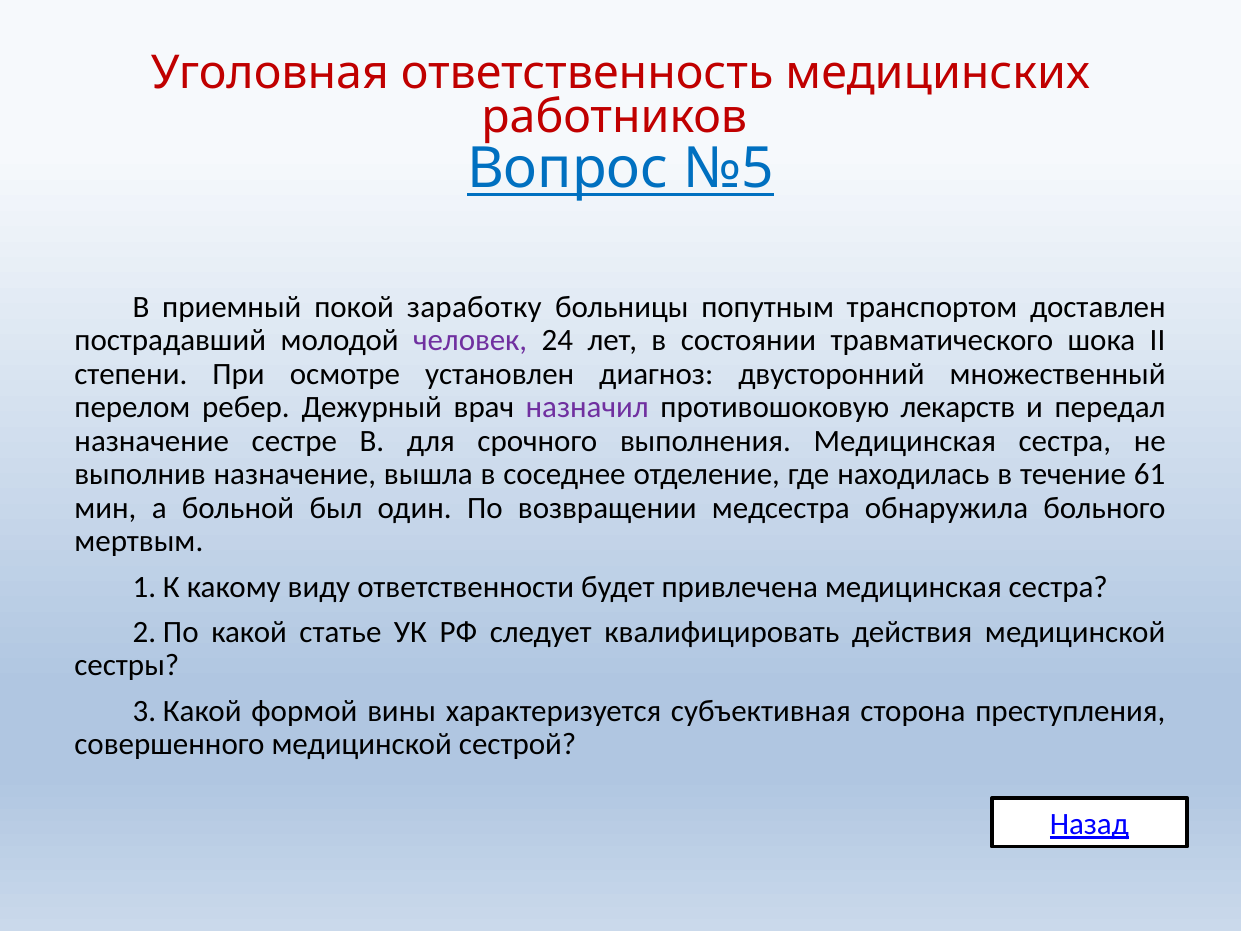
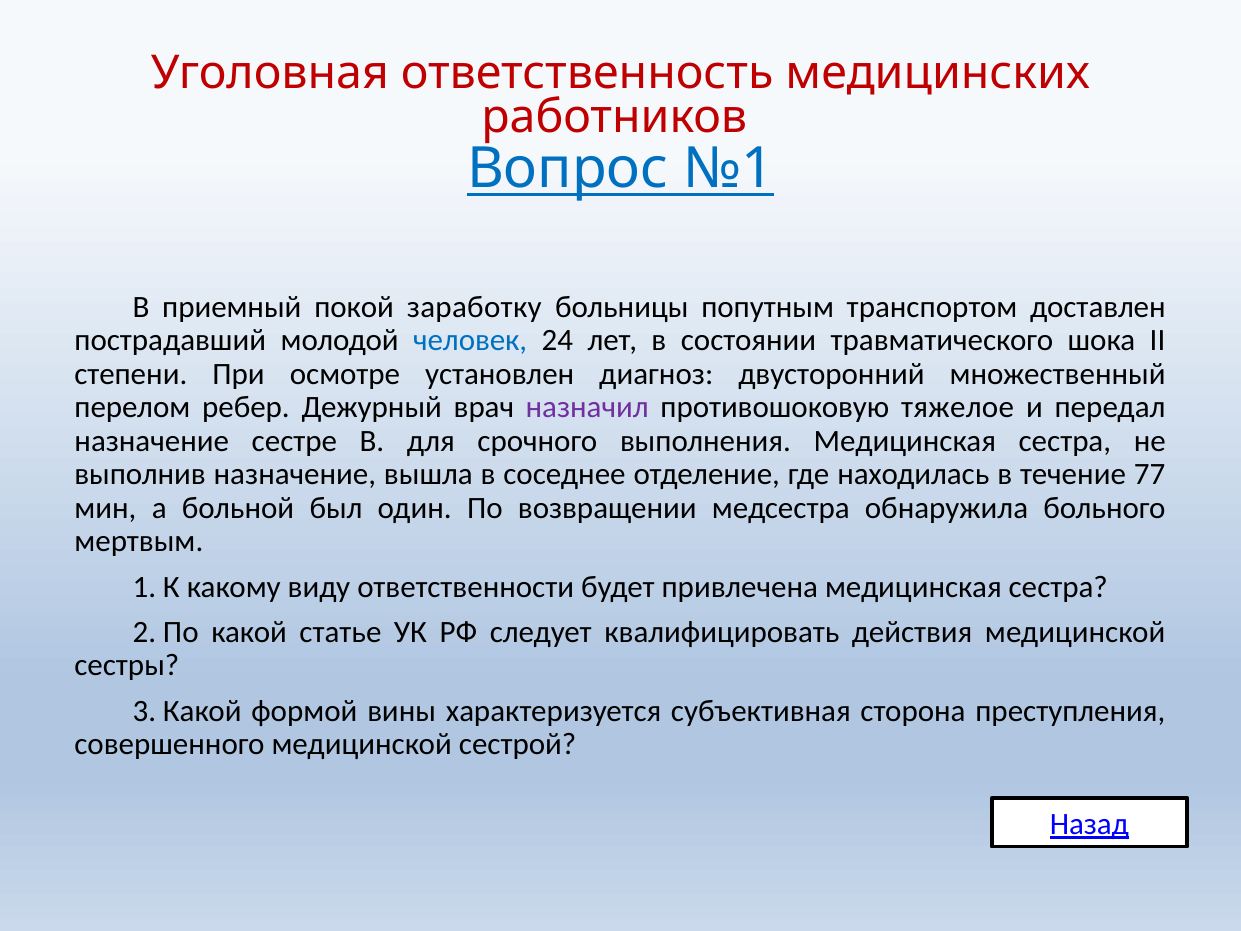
№5: №5 -> №1 (728, 169)
человек colour: purple -> blue (470, 340)
лекарств: лекарств -> тяжелое (958, 407)
61: 61 -> 77 (1150, 474)
